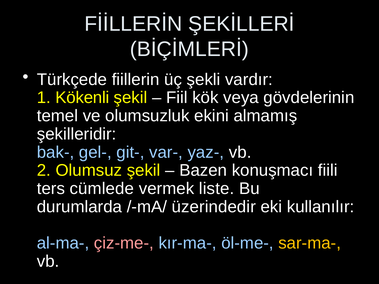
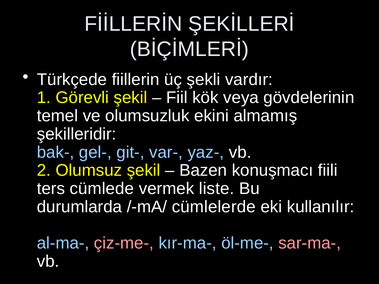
Kökenli: Kökenli -> Görevli (82, 98)
üzerindedir: üzerindedir -> cümlelerde (214, 207)
sar-ma- colour: yellow -> pink (310, 243)
